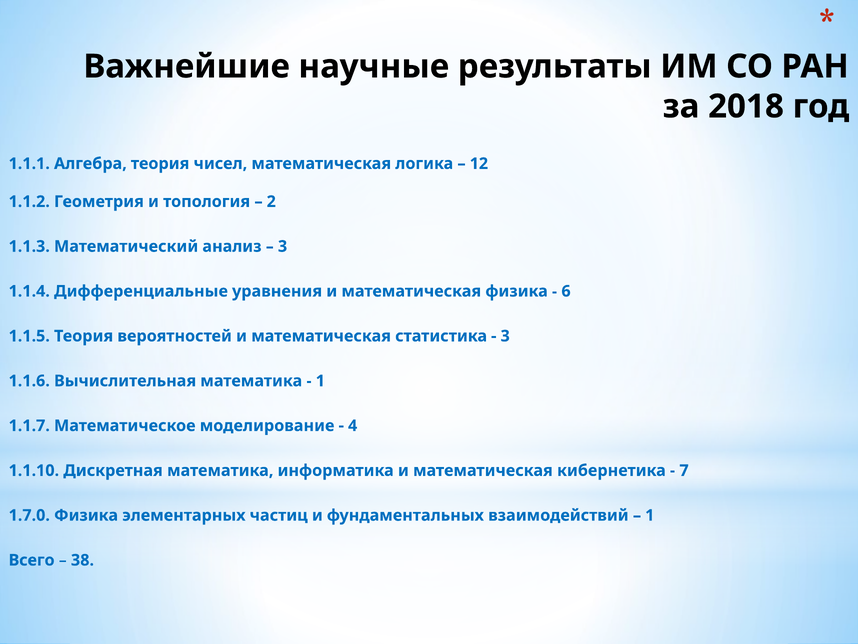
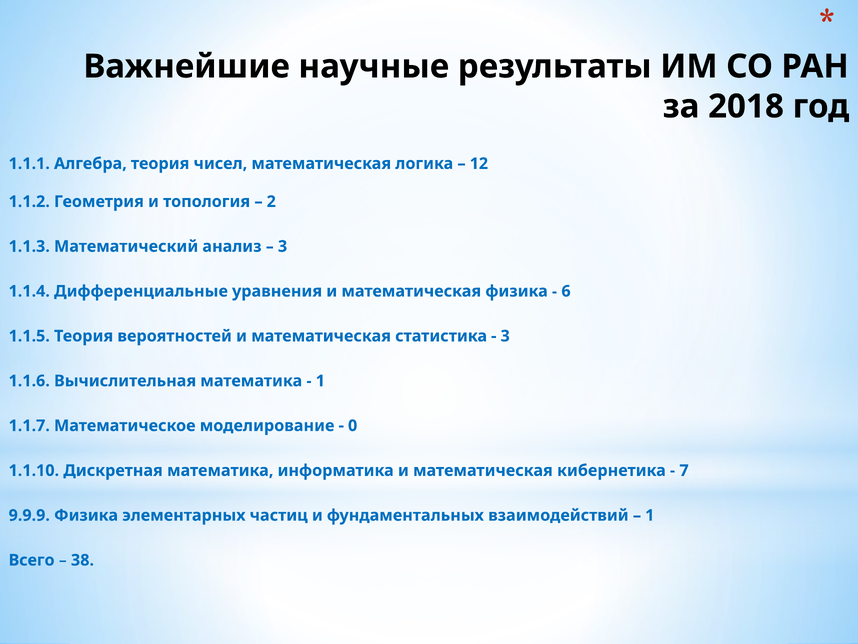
4: 4 -> 0 (353, 425)
1.7.0: 1.7.0 -> 9.9.9 (29, 515)
